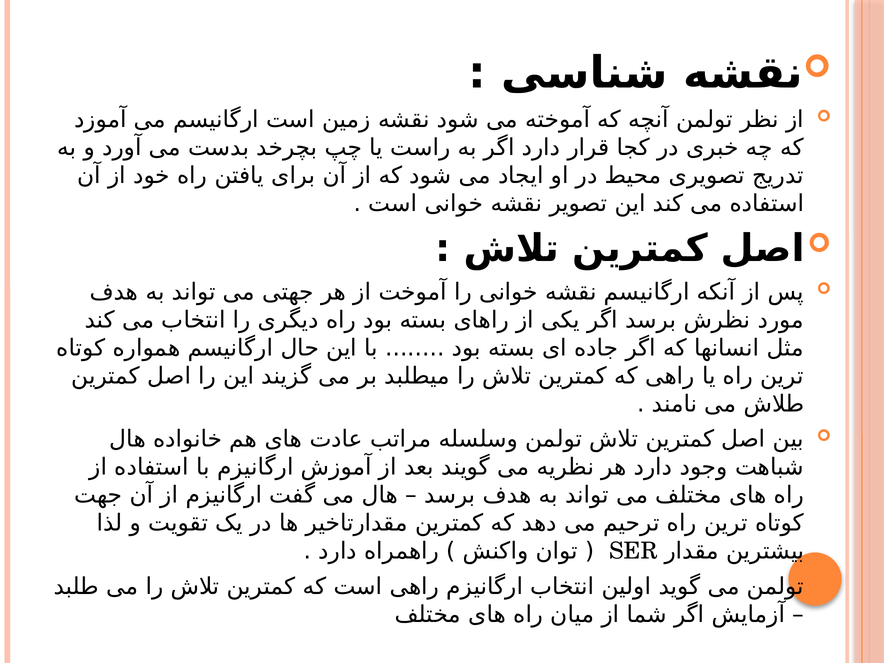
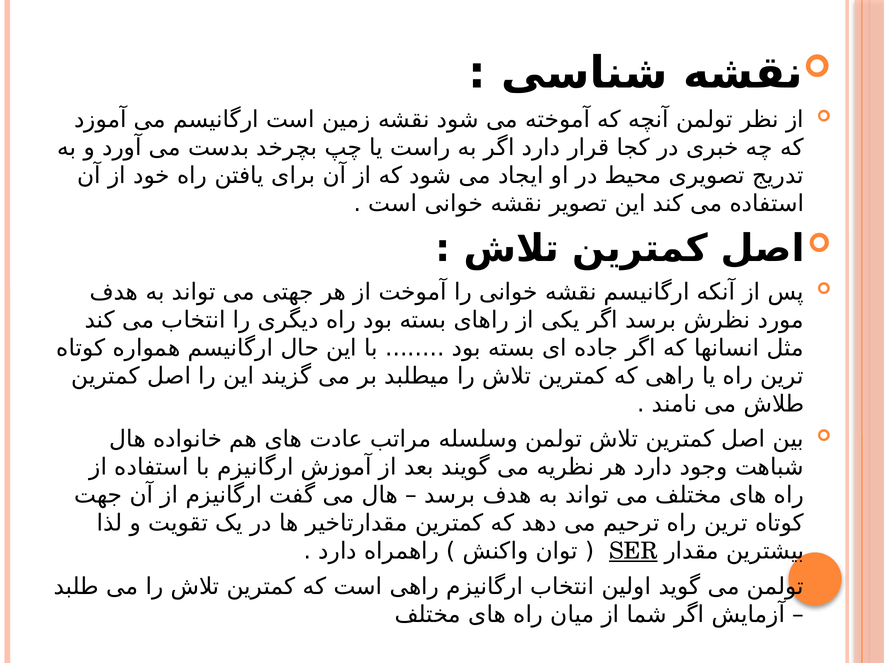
SER underline: none -> present (633, 551)
